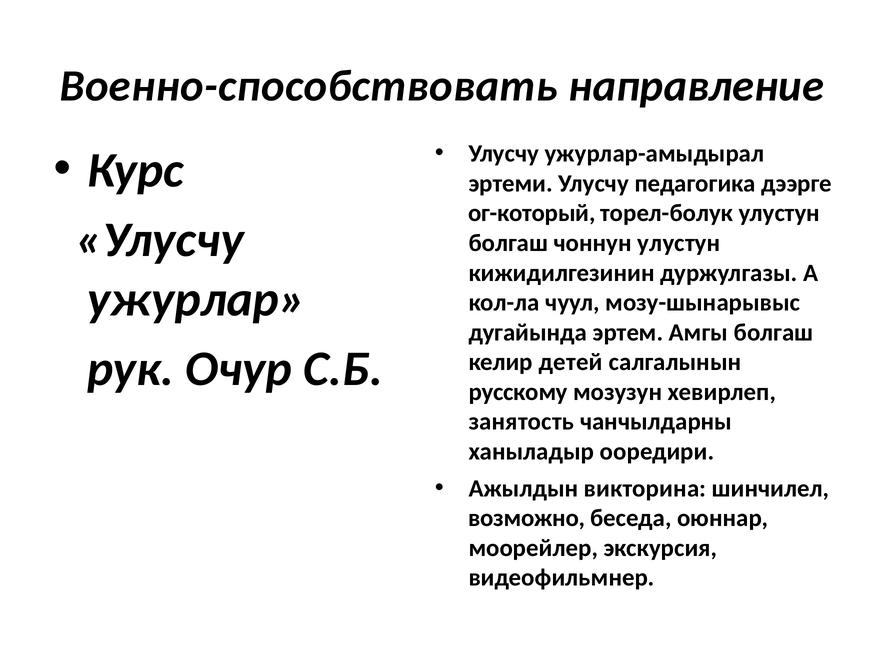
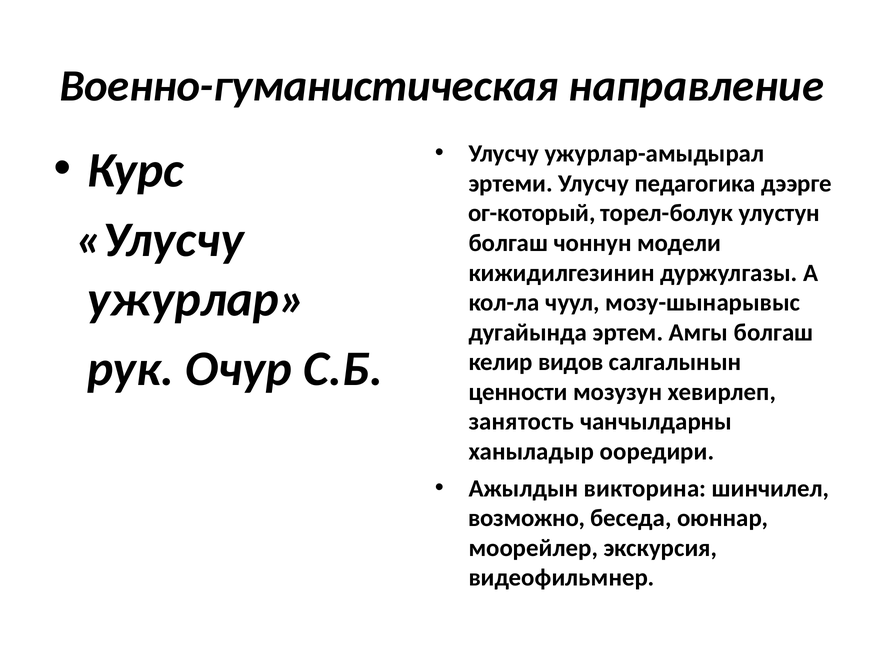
Военно-способствовать: Военно-способствовать -> Военно-гуманистическая (309, 86)
чоннун улустун: улустун -> модели (679, 243)
детей: детей -> видов (571, 362)
русскому: русскому -> ценности (518, 392)
